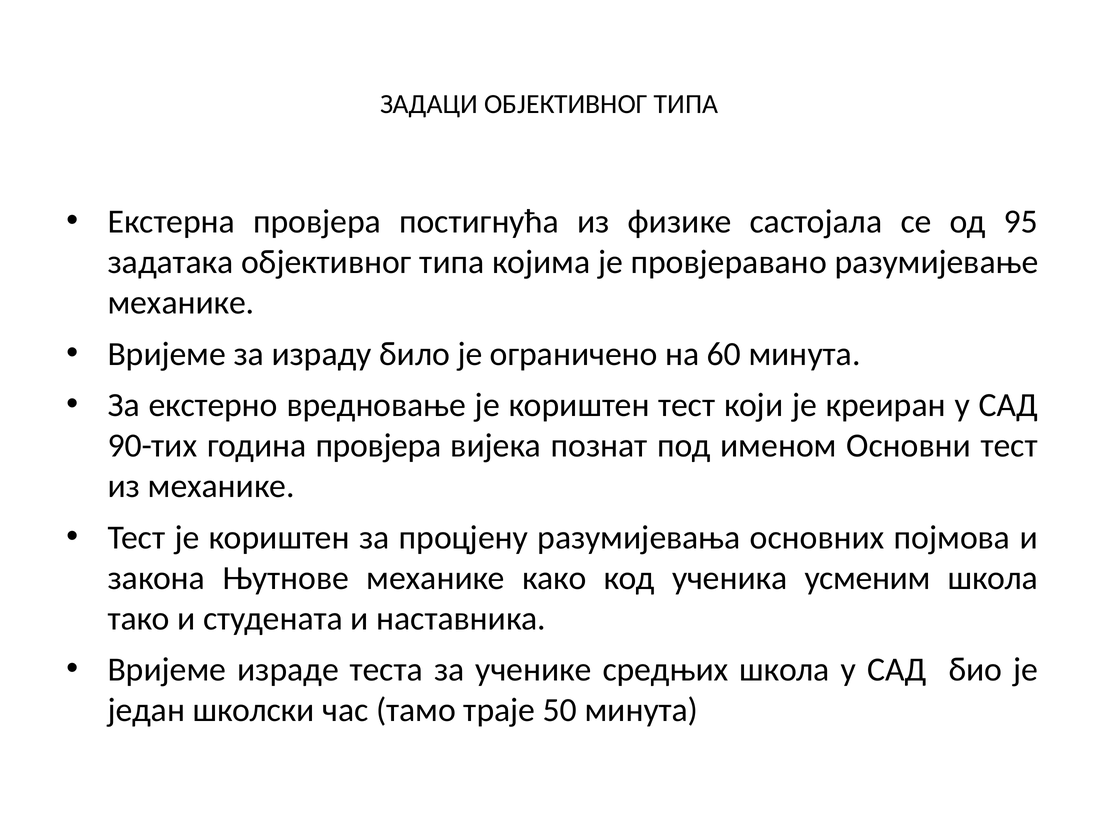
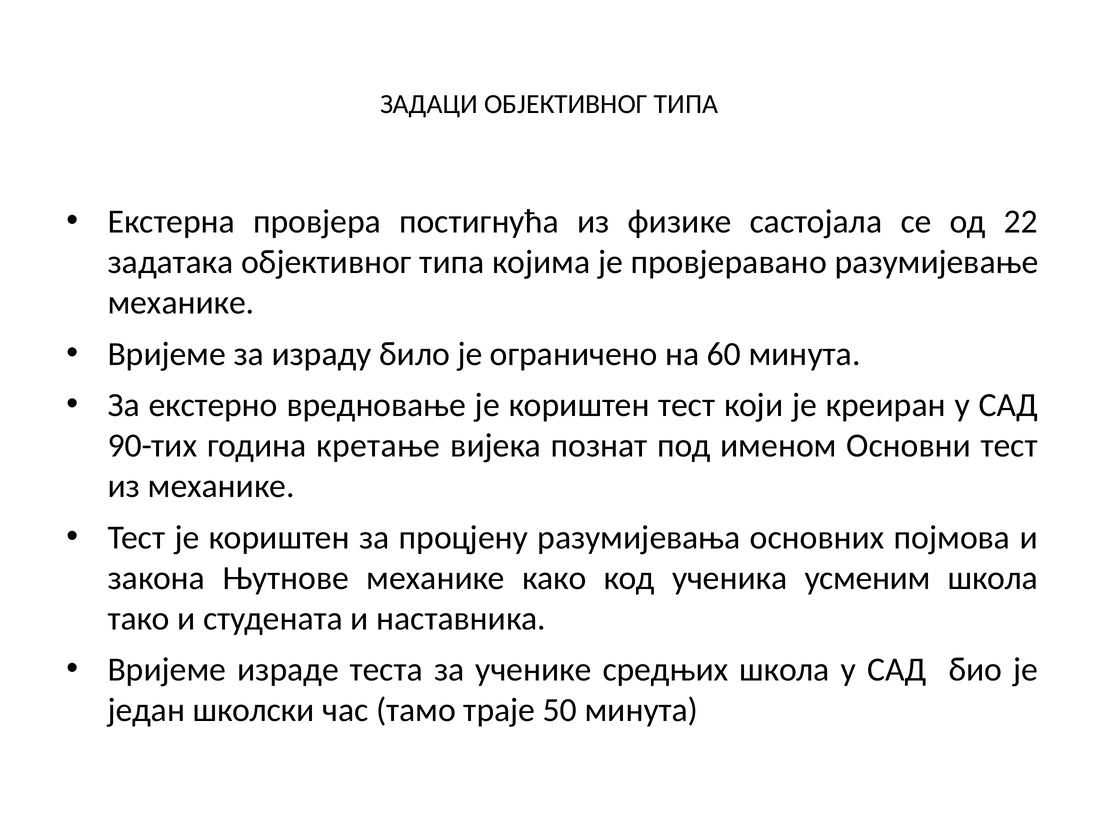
95: 95 -> 22 (1021, 222)
година провјера: провјера -> кретање (378, 446)
